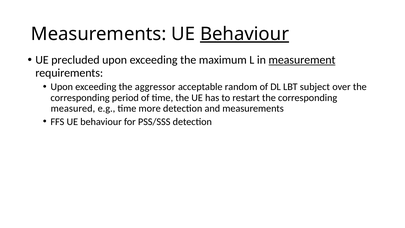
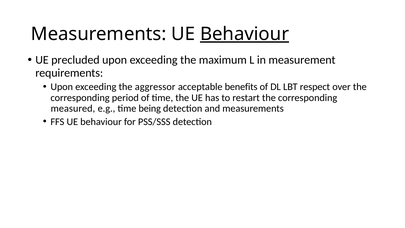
measurement underline: present -> none (302, 60)
random: random -> benefits (241, 87)
subject: subject -> respect (315, 87)
more: more -> being (150, 109)
